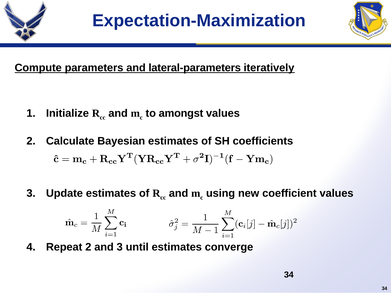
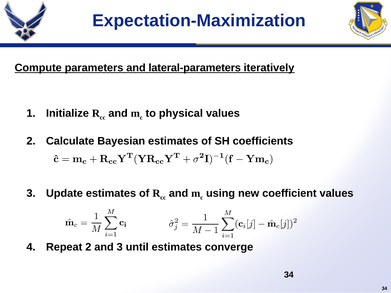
amongst: amongst -> physical (181, 113)
